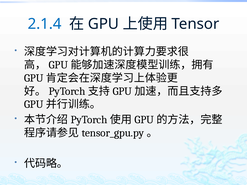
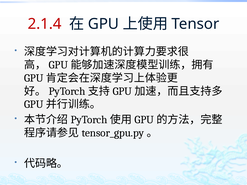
2.1.4 colour: blue -> red (45, 24)
